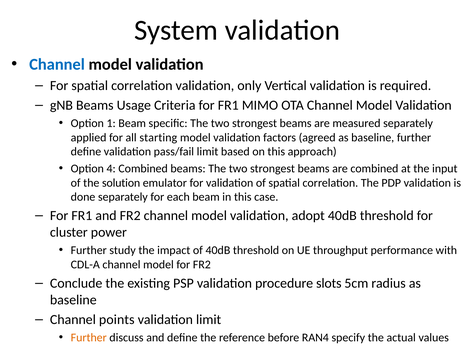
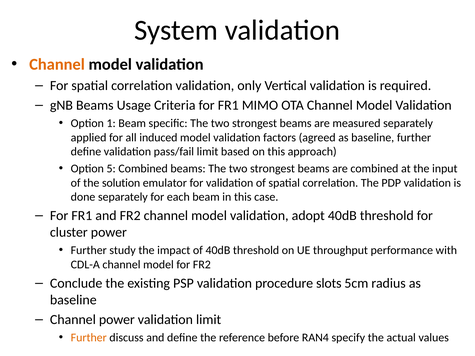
Channel colour: blue -> orange (57, 64)
starting: starting -> induced (158, 138)
4: 4 -> 5 (111, 169)
Channel points: points -> power (117, 320)
